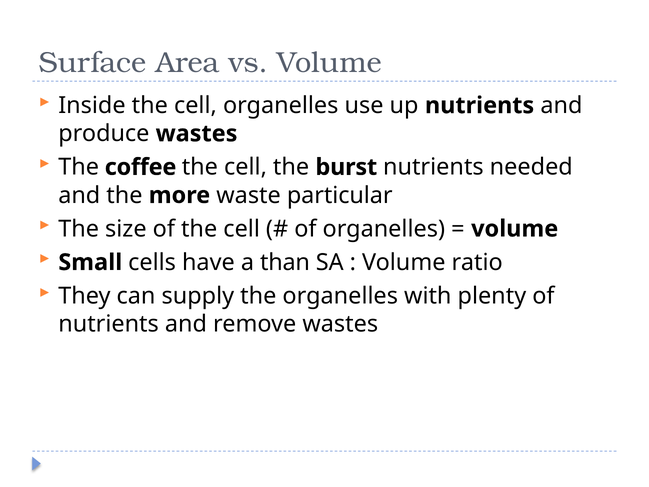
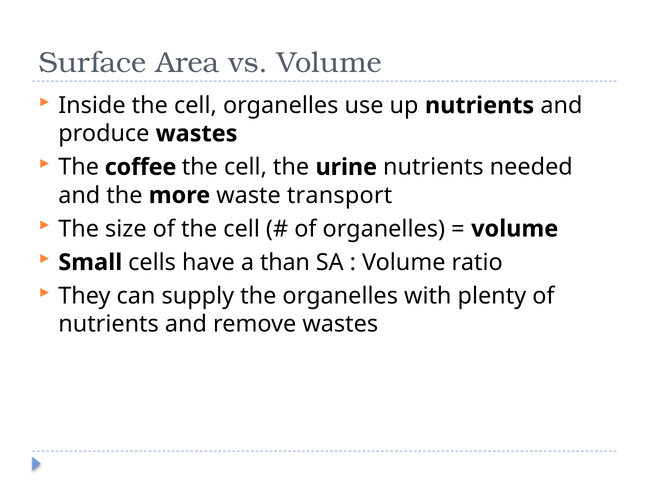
burst: burst -> urine (346, 167)
particular: particular -> transport (340, 195)
